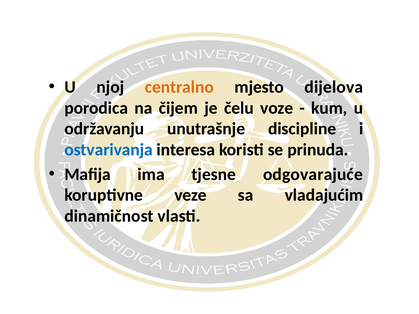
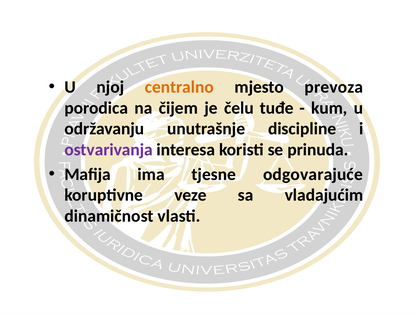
dijelova: dijelova -> prevoza (334, 87)
voze: voze -> tuđe (277, 108)
ostvarivanja colour: blue -> purple (109, 150)
